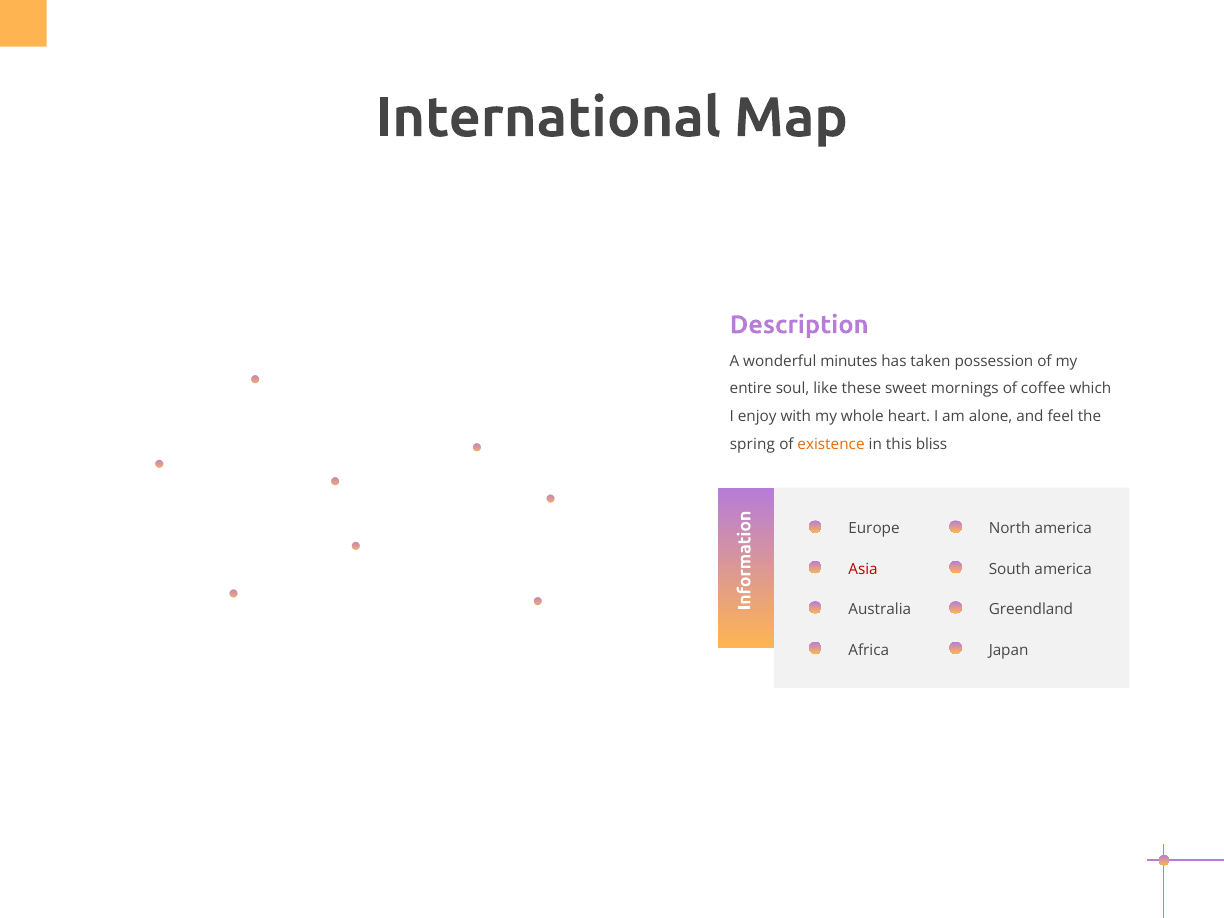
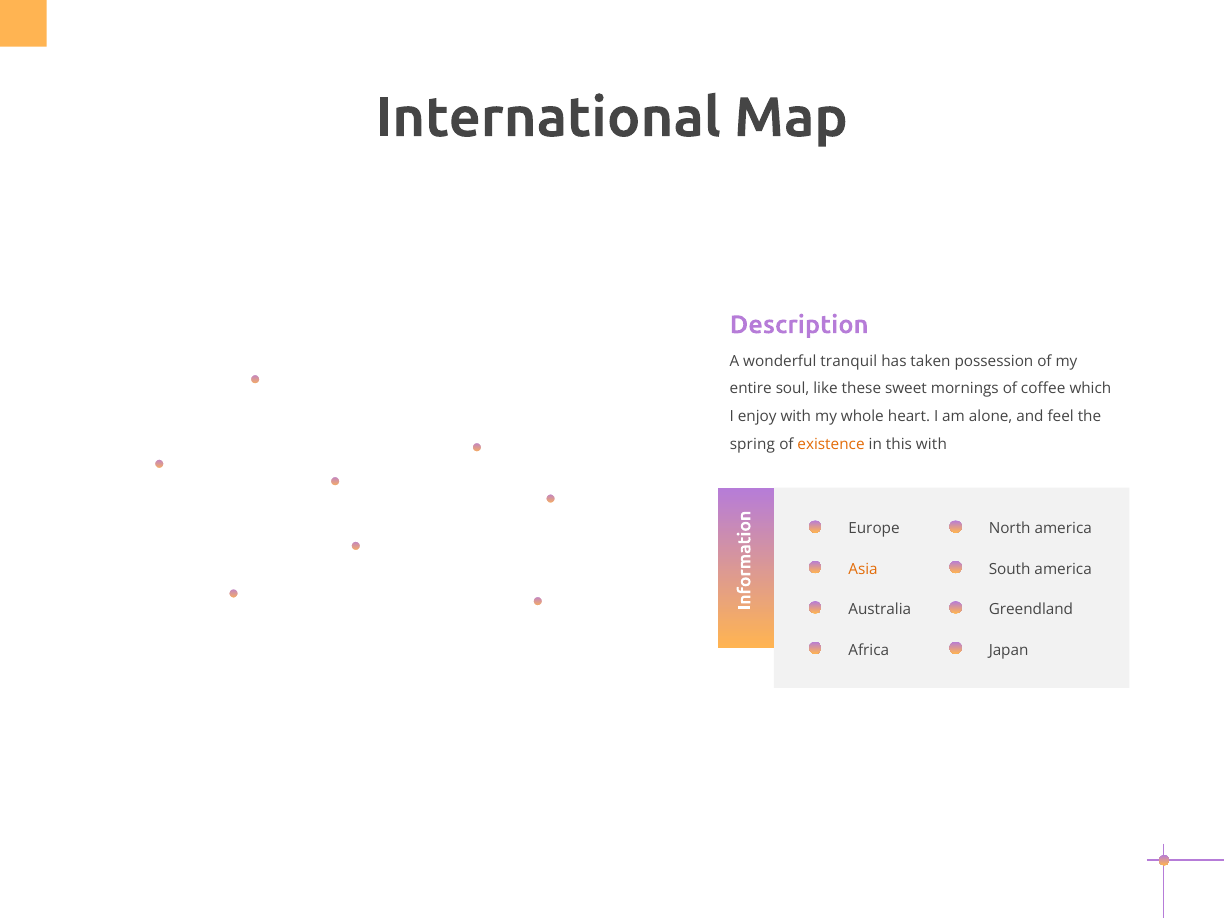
minutes: minutes -> tranquil (849, 361)
this bliss: bliss -> with (931, 444)
Asia colour: red -> orange (863, 569)
